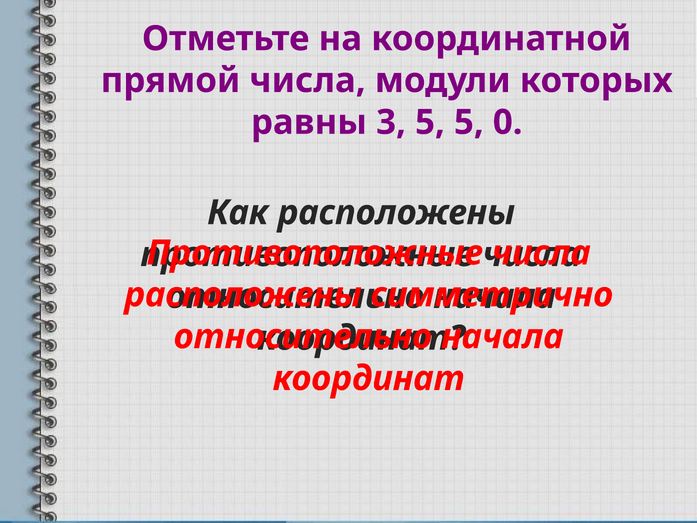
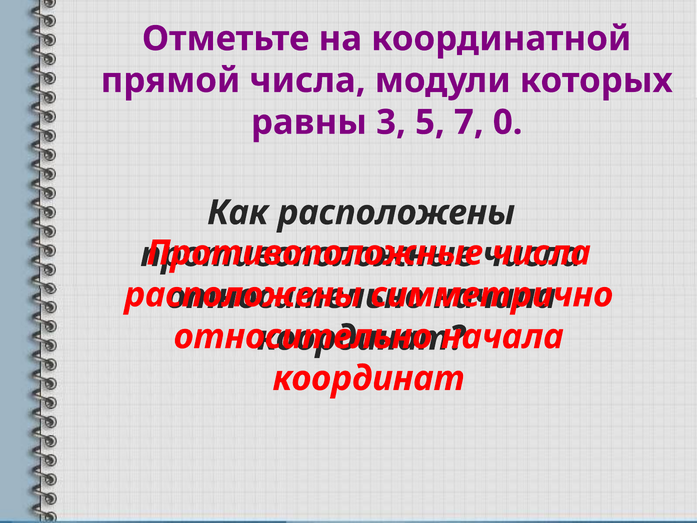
5 5: 5 -> 7 (469, 122)
